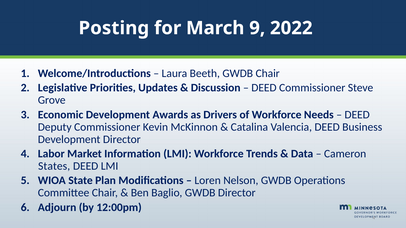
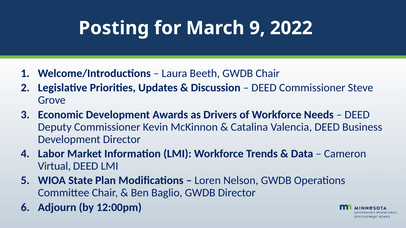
States: States -> Virtual (54, 166)
